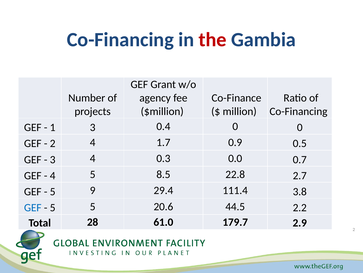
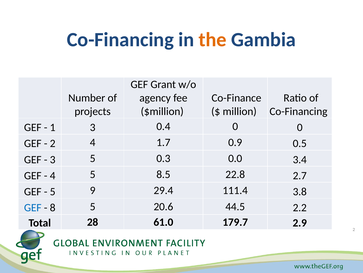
the colour: red -> orange (213, 40)
3 4: 4 -> 5 (93, 158)
0.7: 0.7 -> 3.4 (300, 159)
5: 5 -> 8 (53, 207)
